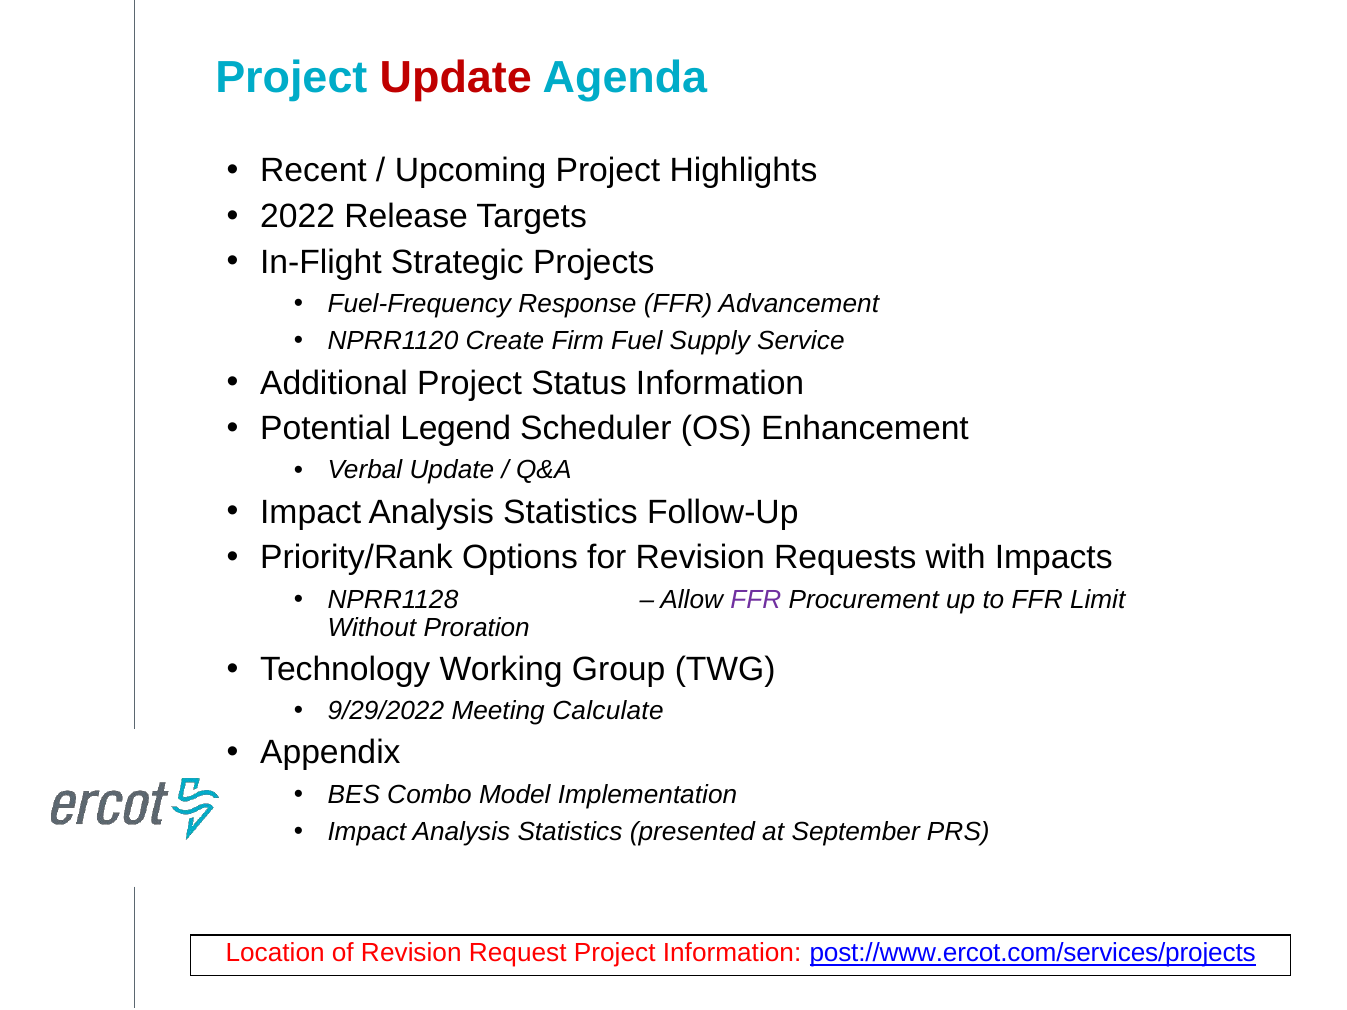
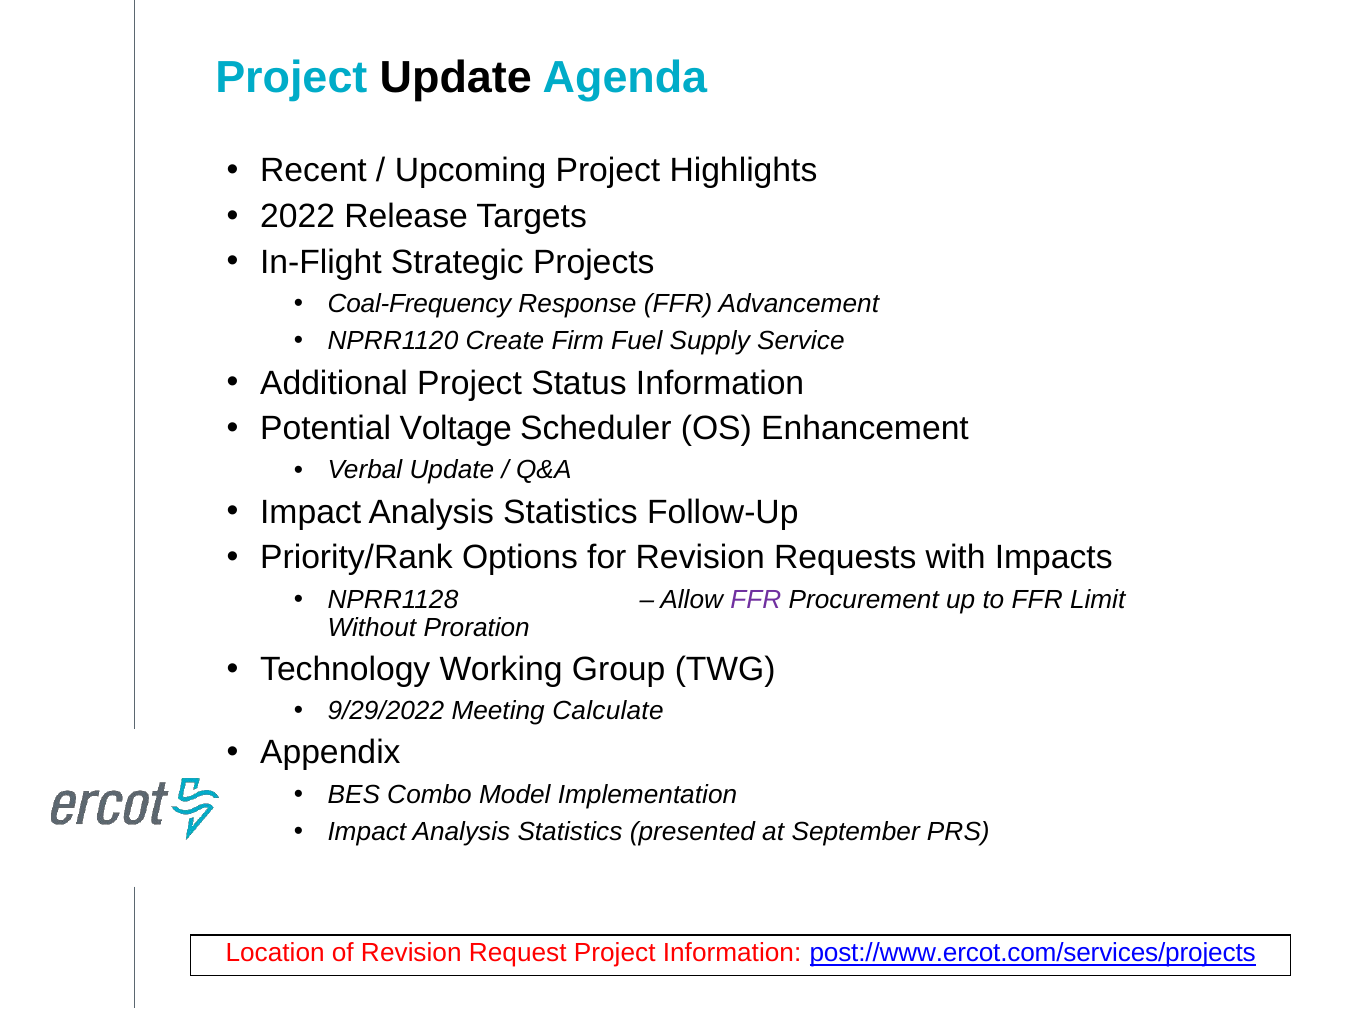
Update colour: red -> black (456, 78)
Fuel-Frequency: Fuel-Frequency -> Coal-Frequency (419, 304)
Legend: Legend -> Voltage (456, 429)
